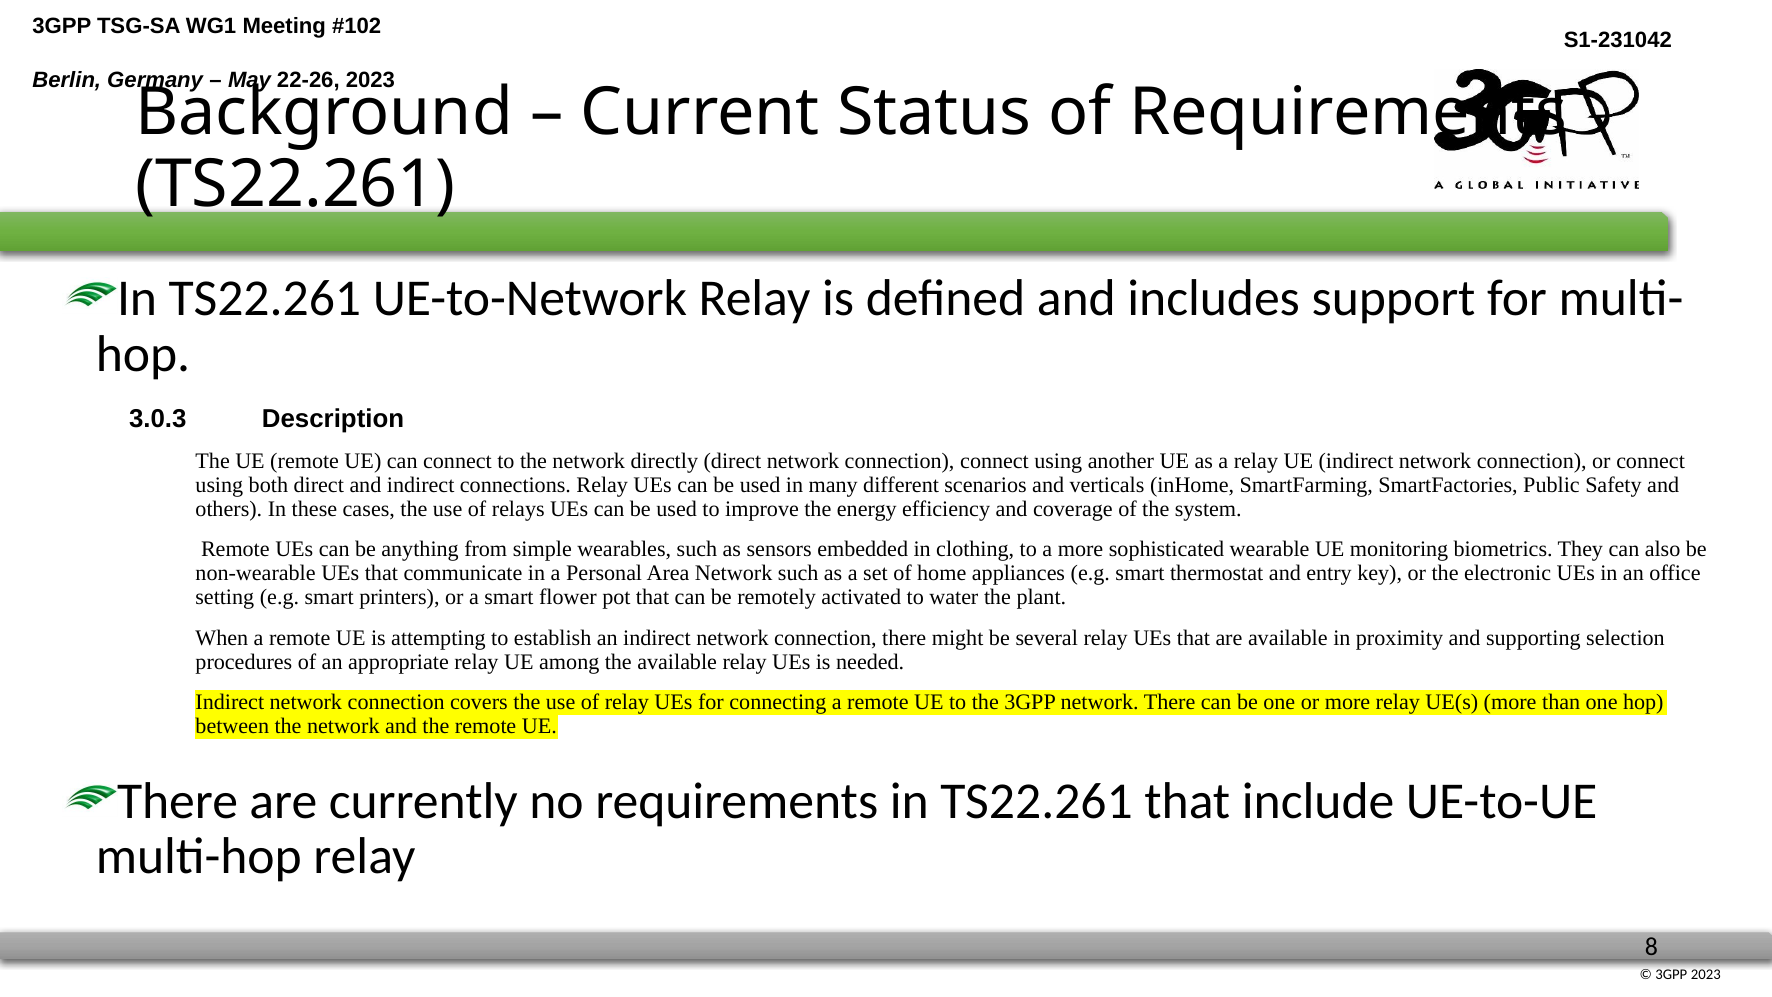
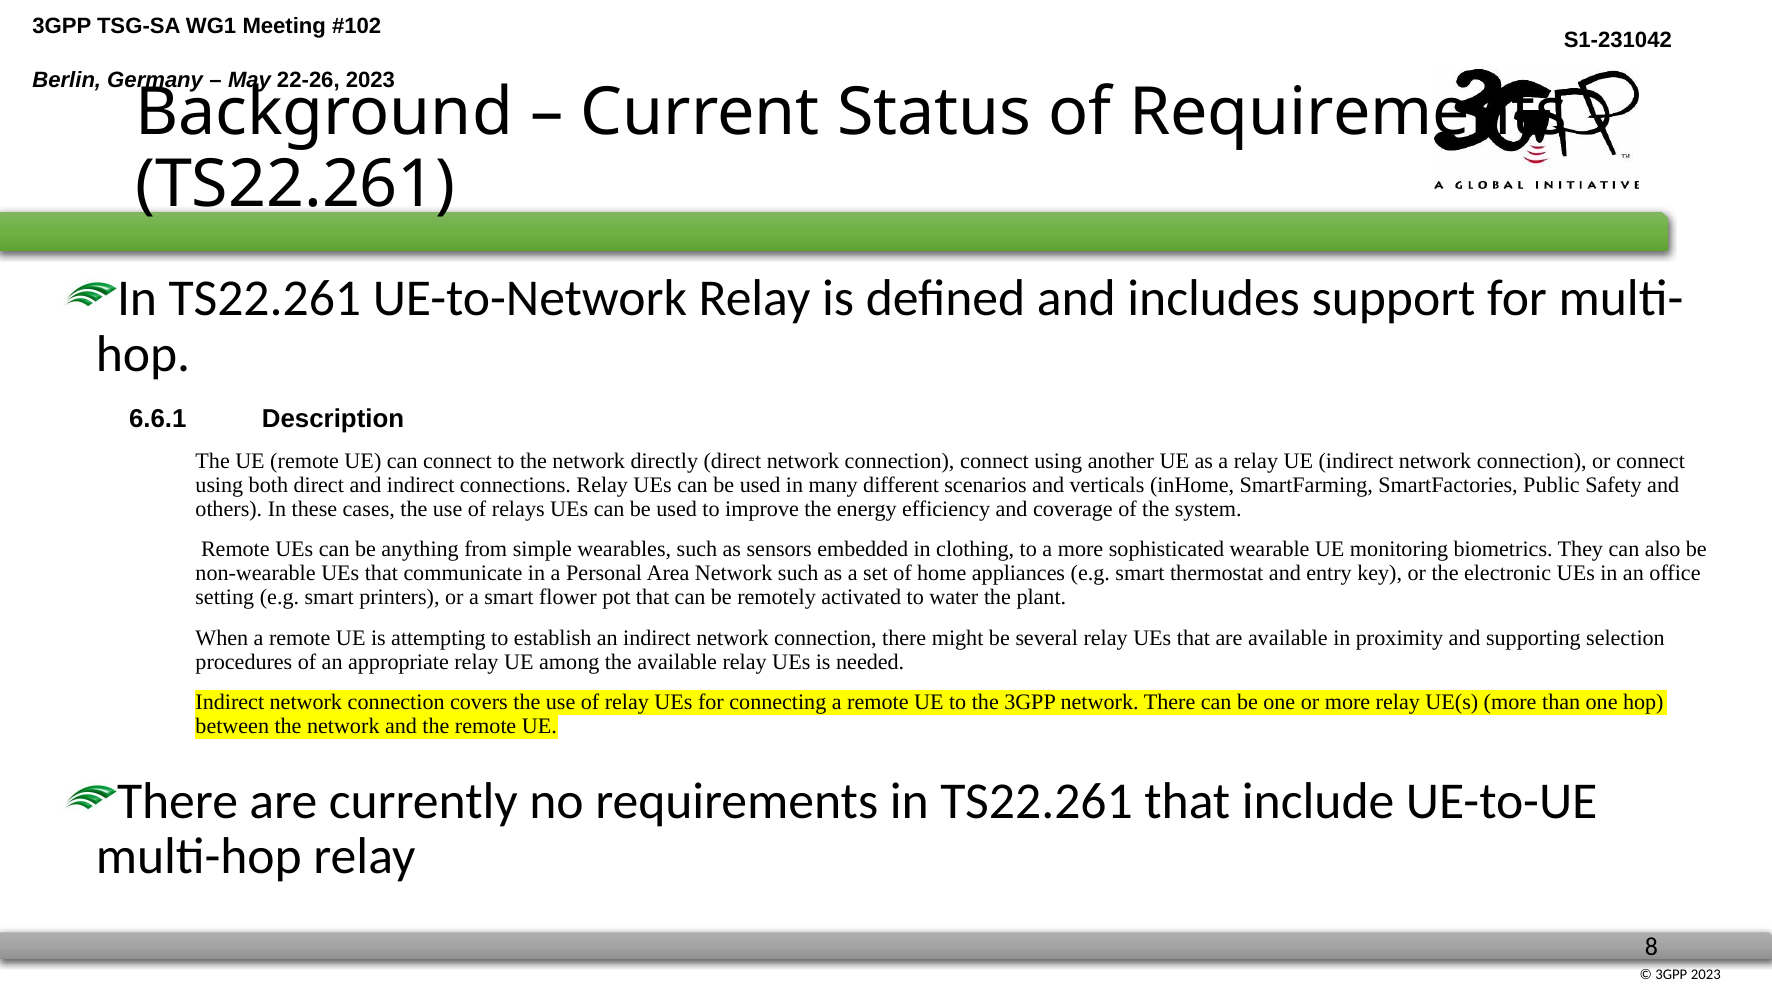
3.0.3: 3.0.3 -> 6.6.1 (158, 418)
